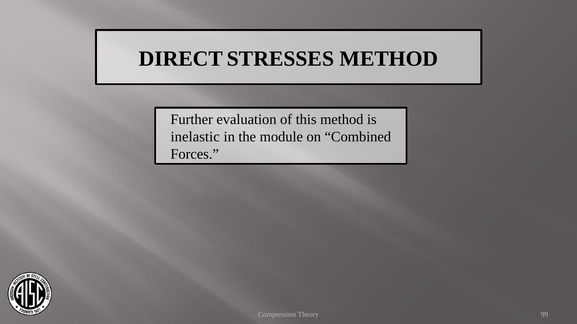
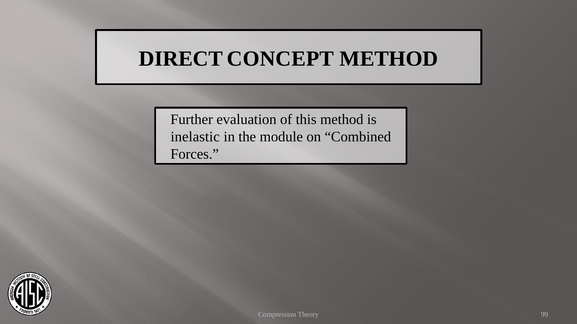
STRESSES: STRESSES -> CONCEPT (280, 59)
